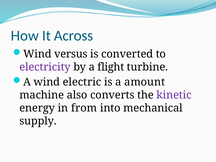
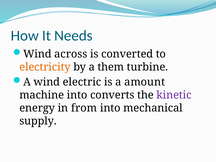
Across: Across -> Needs (73, 36)
versus: versus -> across (71, 54)
electricity colour: purple -> orange (45, 67)
flight: flight -> them (111, 67)
machine also: also -> into (77, 95)
